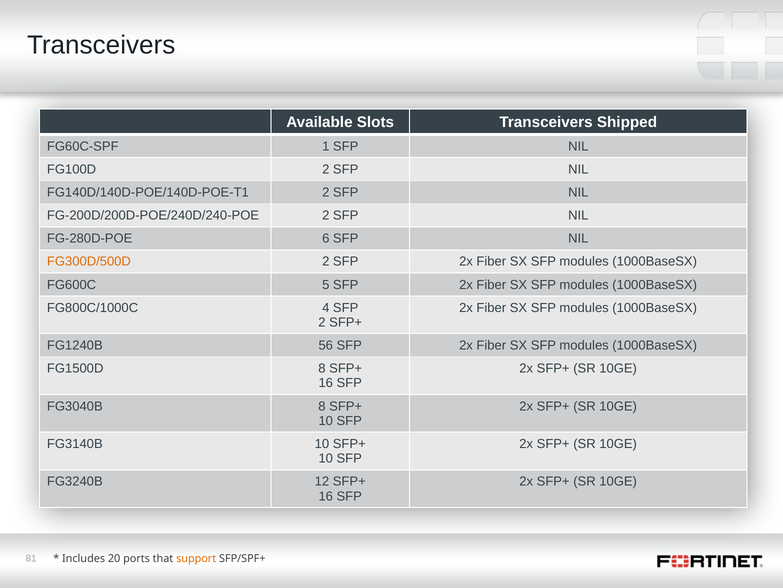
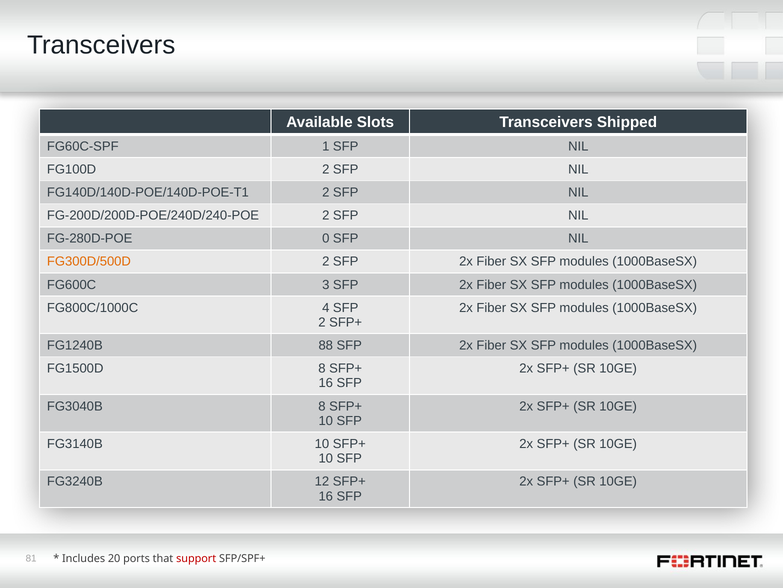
6: 6 -> 0 (326, 238)
5: 5 -> 3 (326, 284)
56: 56 -> 88 (326, 345)
support colour: orange -> red (196, 558)
